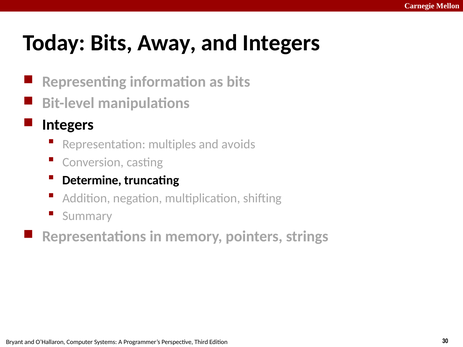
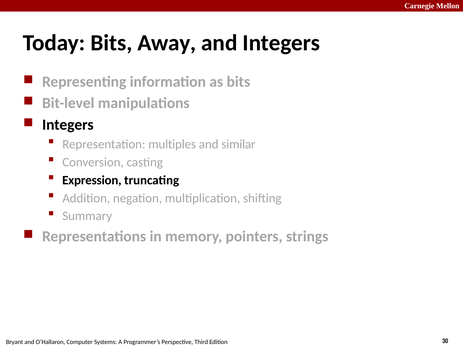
avoids: avoids -> similar (238, 144)
Determine: Determine -> Expression (92, 180)
